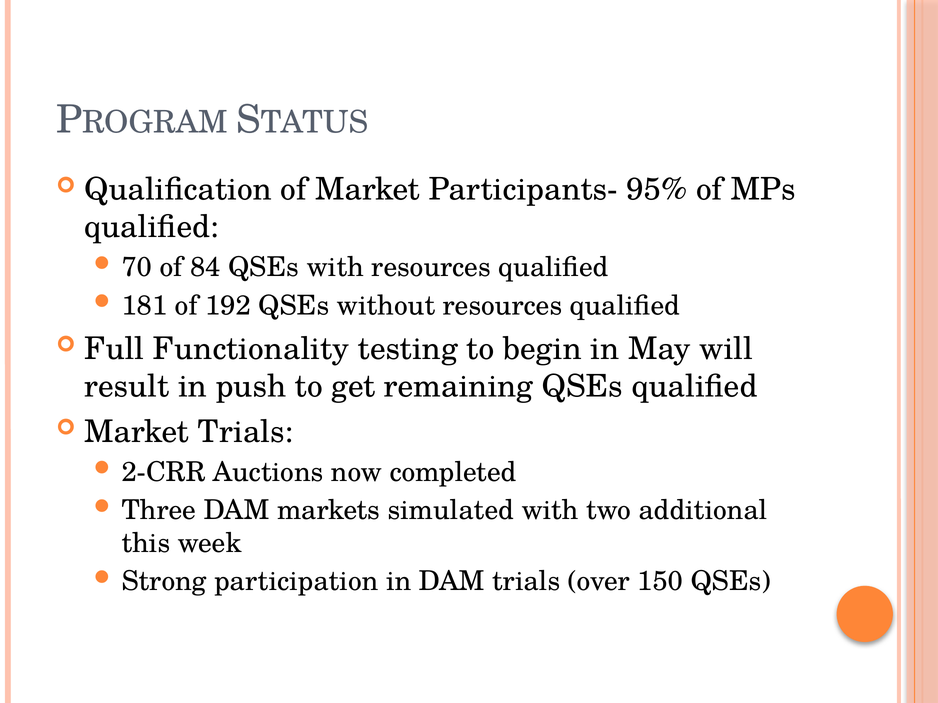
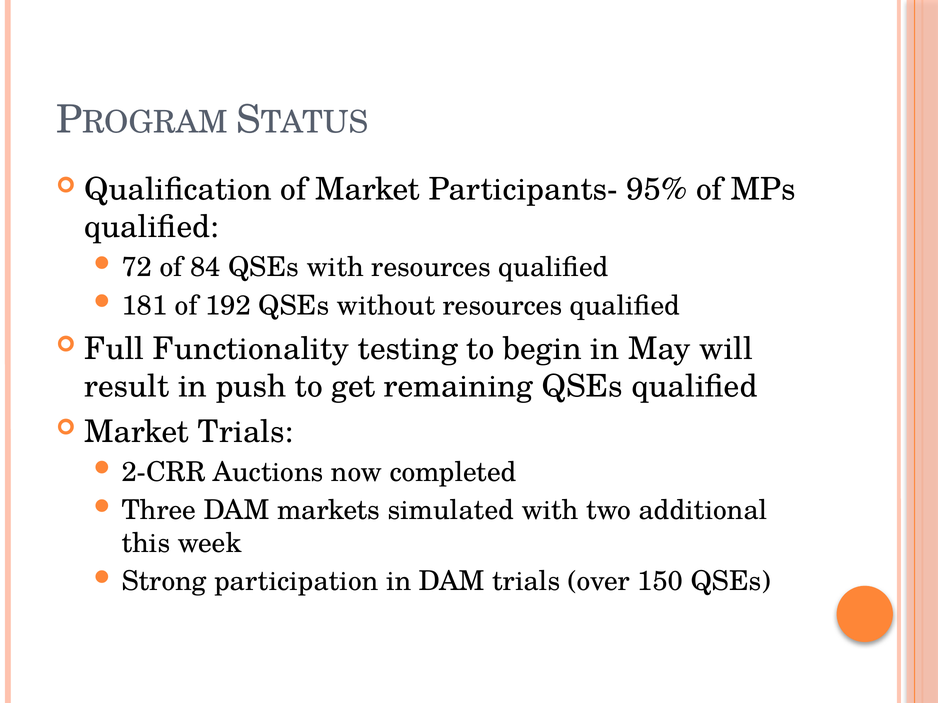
70: 70 -> 72 (137, 268)
